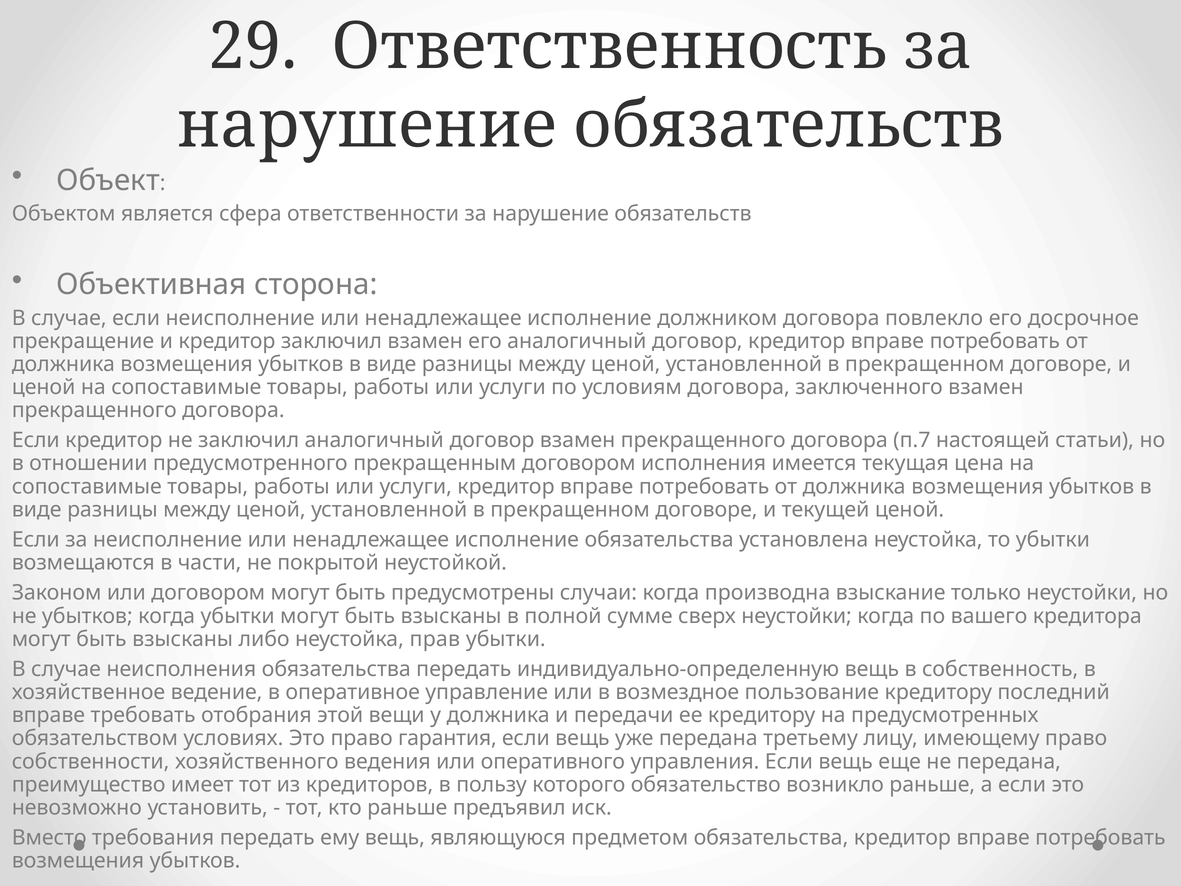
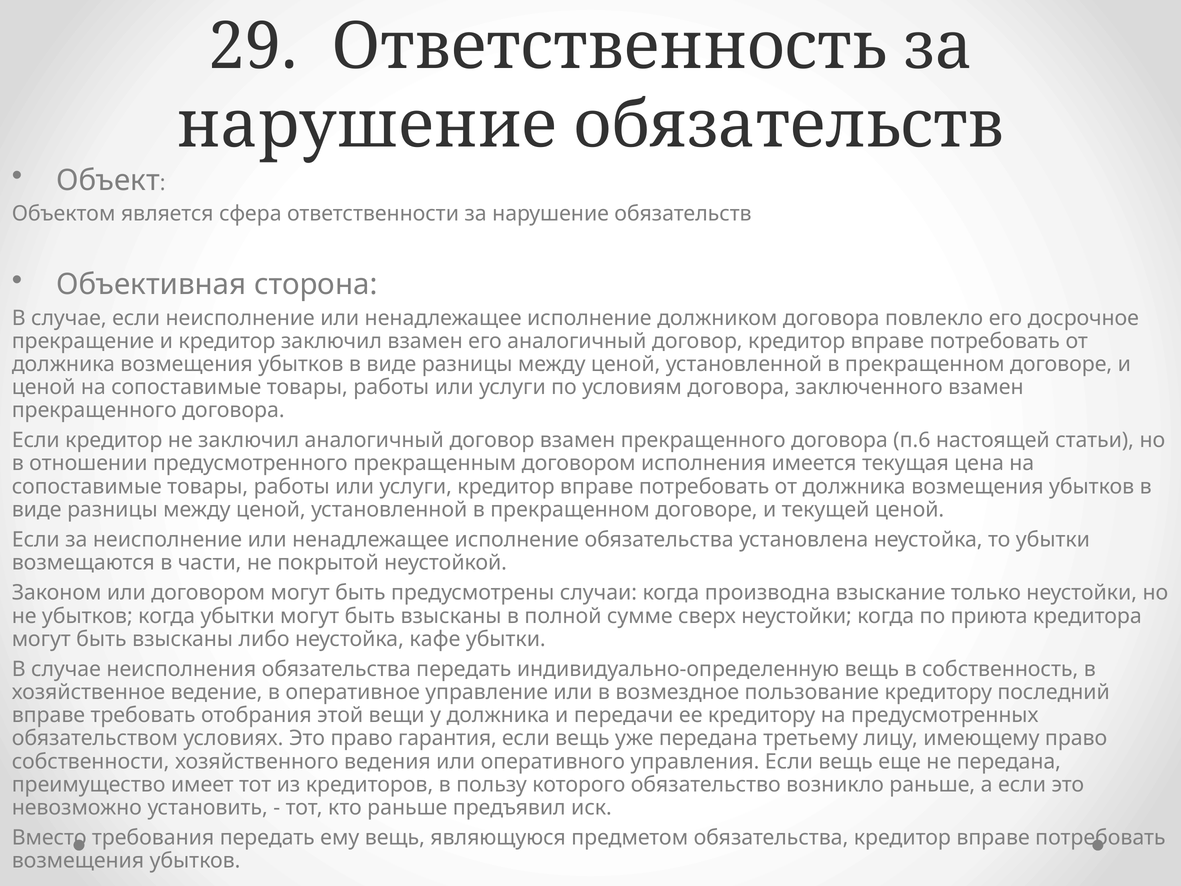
п.7: п.7 -> п.6 (912, 440)
вашего: вашего -> приюта (989, 616)
прав: прав -> кафе (435, 639)
